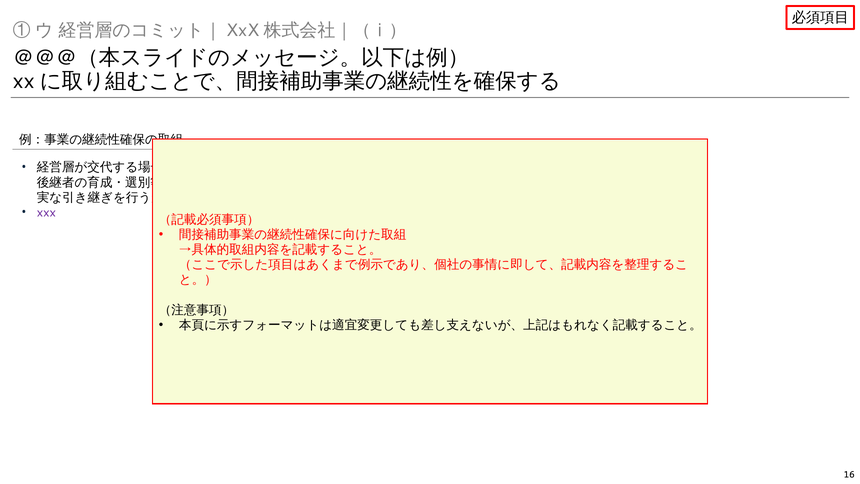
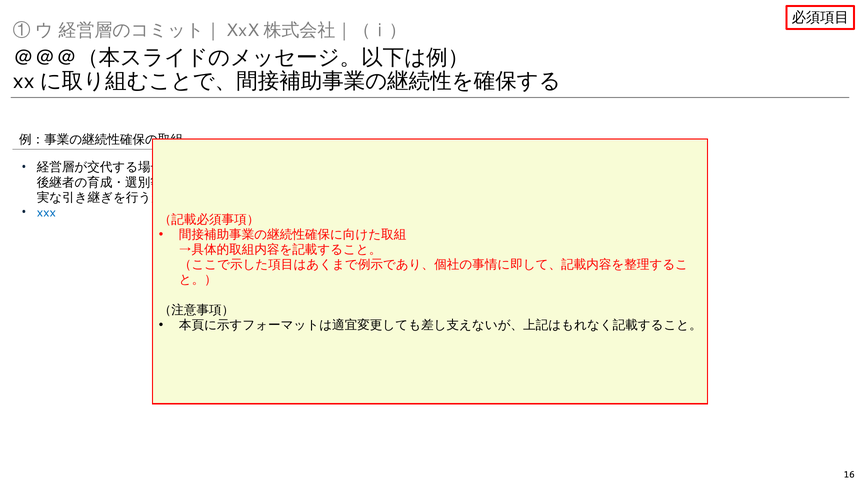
xxx colour: purple -> blue (46, 212)
